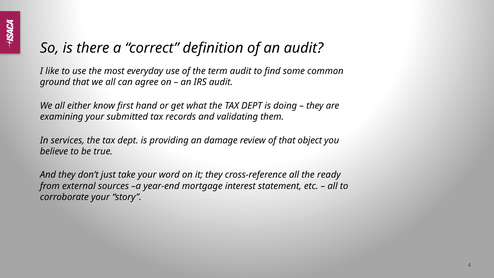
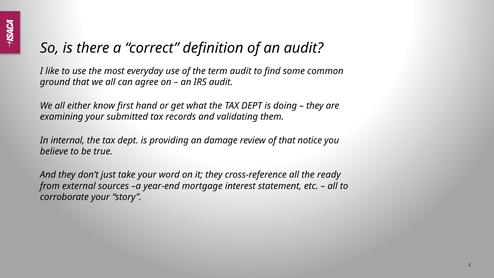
services: services -> internal (68, 140)
object: object -> notice (310, 140)
